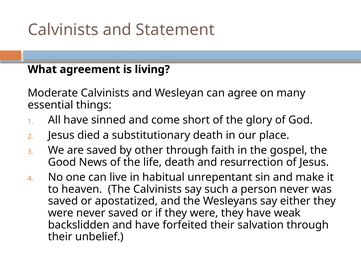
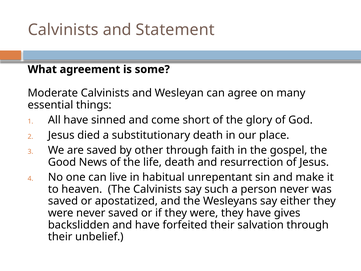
living: living -> some (152, 69)
weak: weak -> gives (287, 213)
